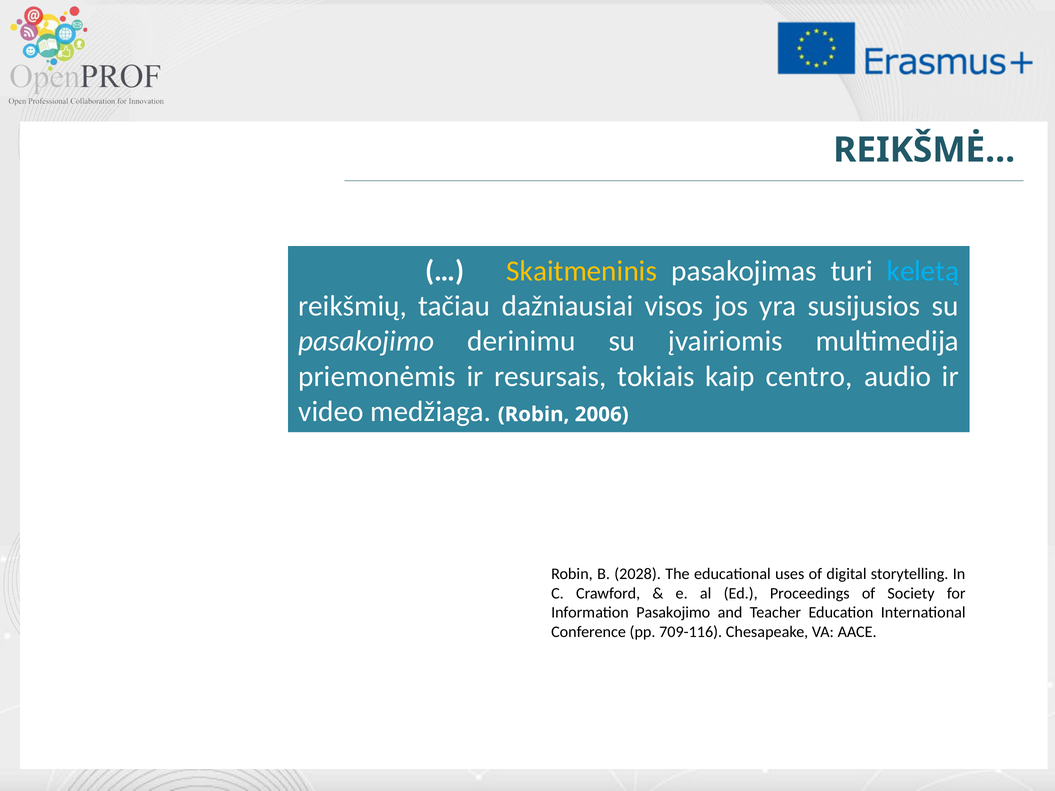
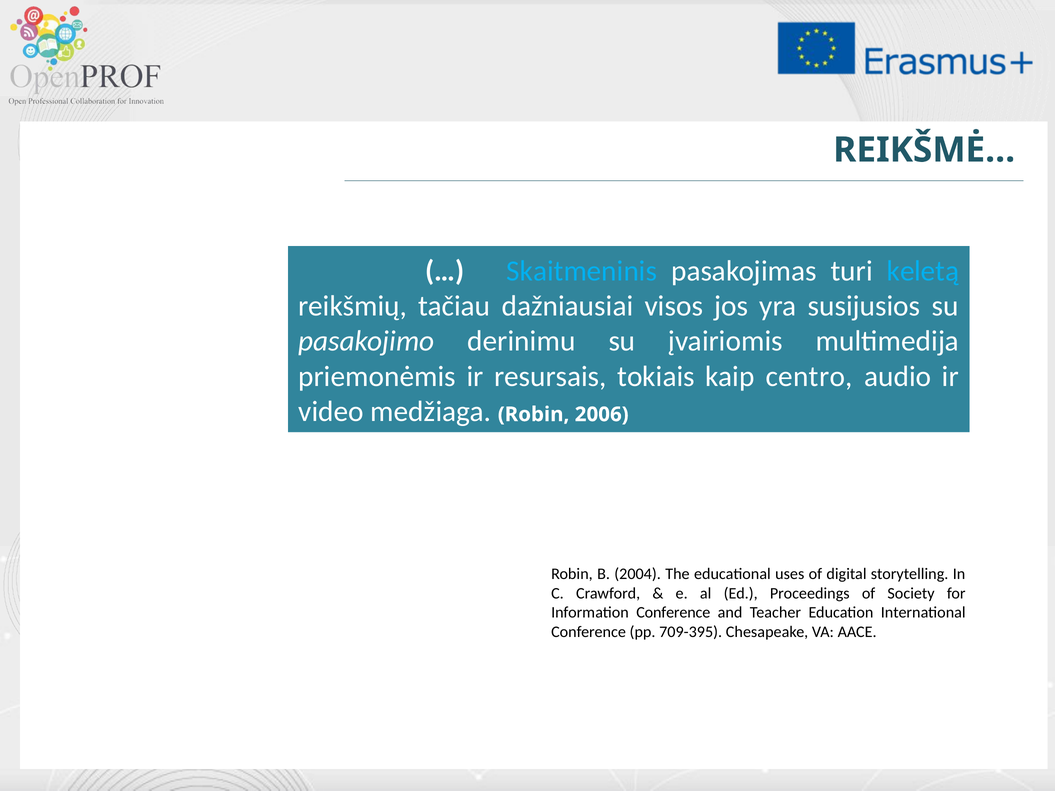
Skaitmeninis colour: yellow -> light blue (582, 271)
2028: 2028 -> 2004 (638, 574)
Information Pasakojimo: Pasakojimo -> Conference (673, 613)
709-116: 709-116 -> 709-395 (691, 632)
